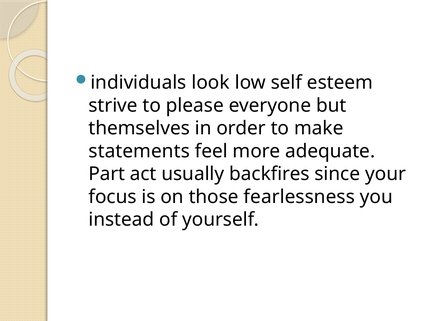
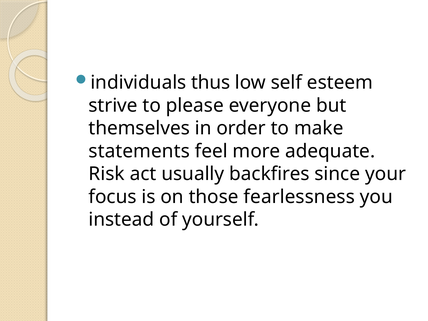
look: look -> thus (211, 83)
Part: Part -> Risk (107, 174)
